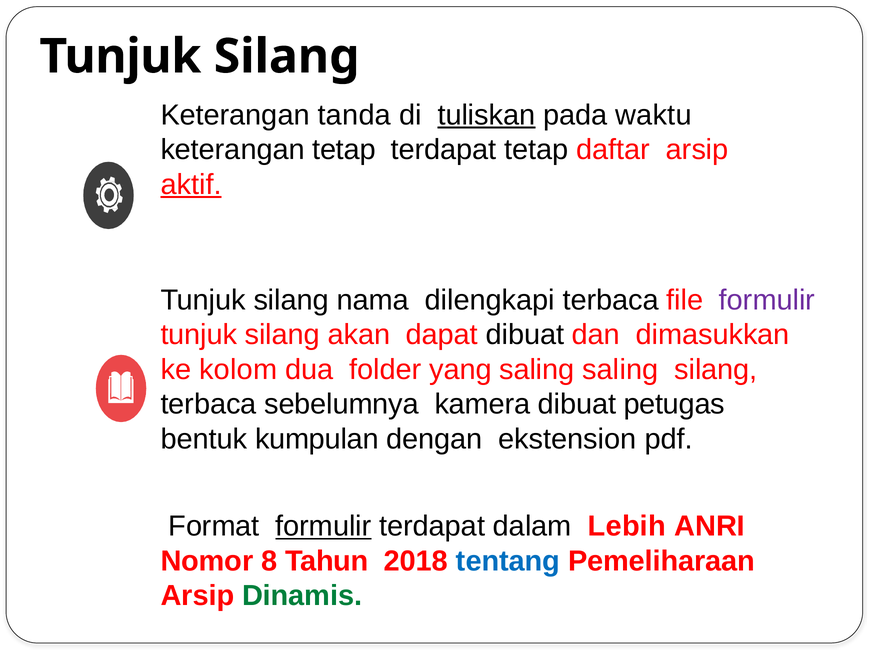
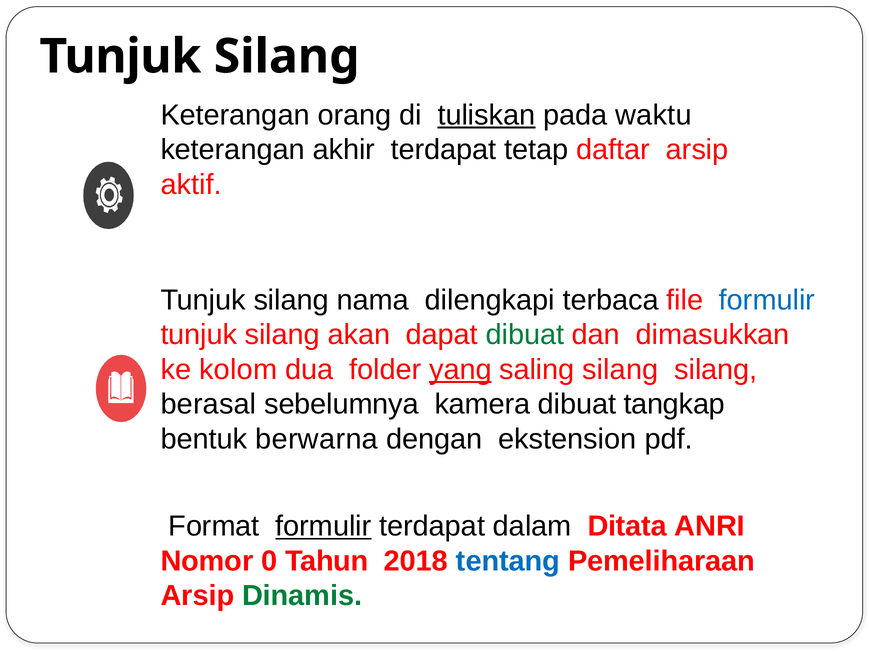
tanda: tanda -> orang (354, 115)
keterangan tetap: tetap -> akhir (344, 150)
aktif underline: present -> none (191, 185)
formulir colour: purple -> blue (767, 300)
dibuat colour: black -> green (525, 335)
yang underline: none -> present (460, 369)
saling saling: saling -> silang (620, 369)
terbaca: terbaca -> berasal (208, 404)
petugas: petugas -> tangkap (674, 404)
kumpulan: kumpulan -> berwarna (317, 439)
Lebih: Lebih -> Ditata (627, 526)
8: 8 -> 0 (269, 561)
